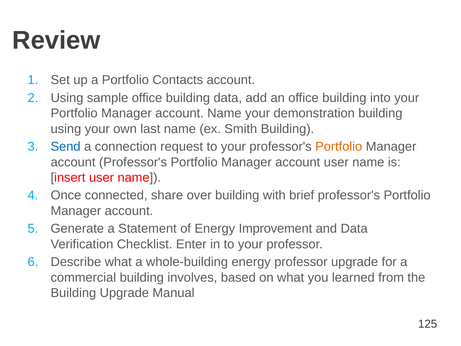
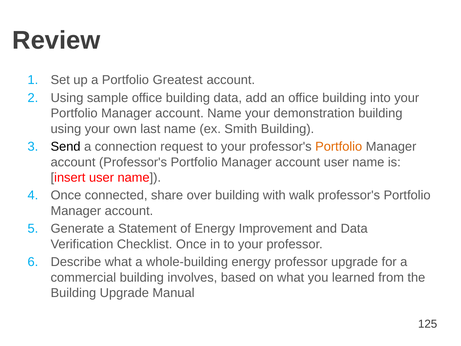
Contacts: Contacts -> Greatest (178, 80)
Send colour: blue -> black (66, 147)
brief: brief -> walk (302, 195)
Checklist Enter: Enter -> Once (191, 244)
